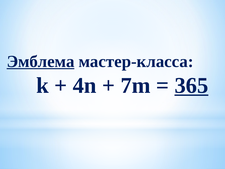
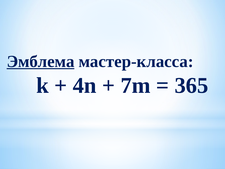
365 underline: present -> none (191, 85)
